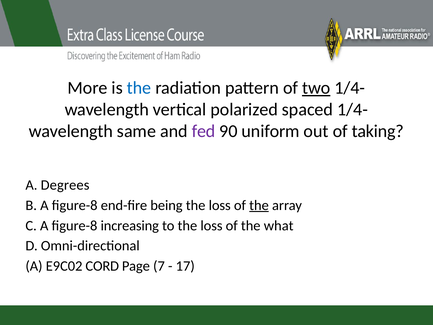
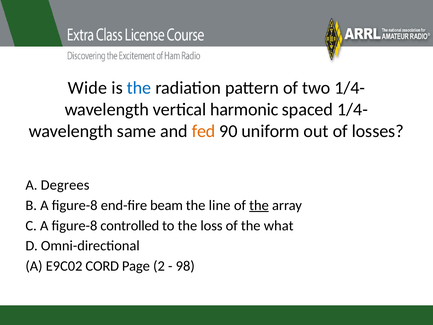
More: More -> Wide (87, 88)
two underline: present -> none (316, 88)
polarized: polarized -> harmonic (244, 109)
fed colour: purple -> orange (204, 131)
taking: taking -> losses (378, 131)
being: being -> beam (167, 205)
loss: loss -> line (220, 205)
increasing: increasing -> controlled (130, 225)
7: 7 -> 2 (159, 266)
17: 17 -> 98 (185, 266)
